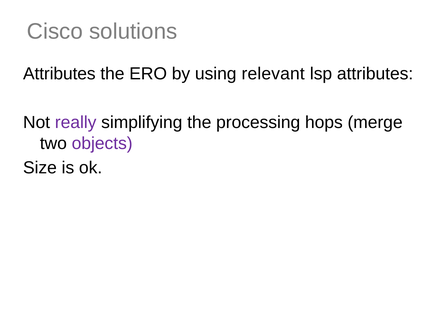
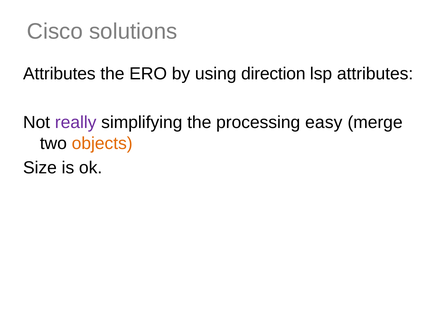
relevant: relevant -> direction (273, 74)
hops: hops -> easy (324, 122)
objects colour: purple -> orange (102, 143)
